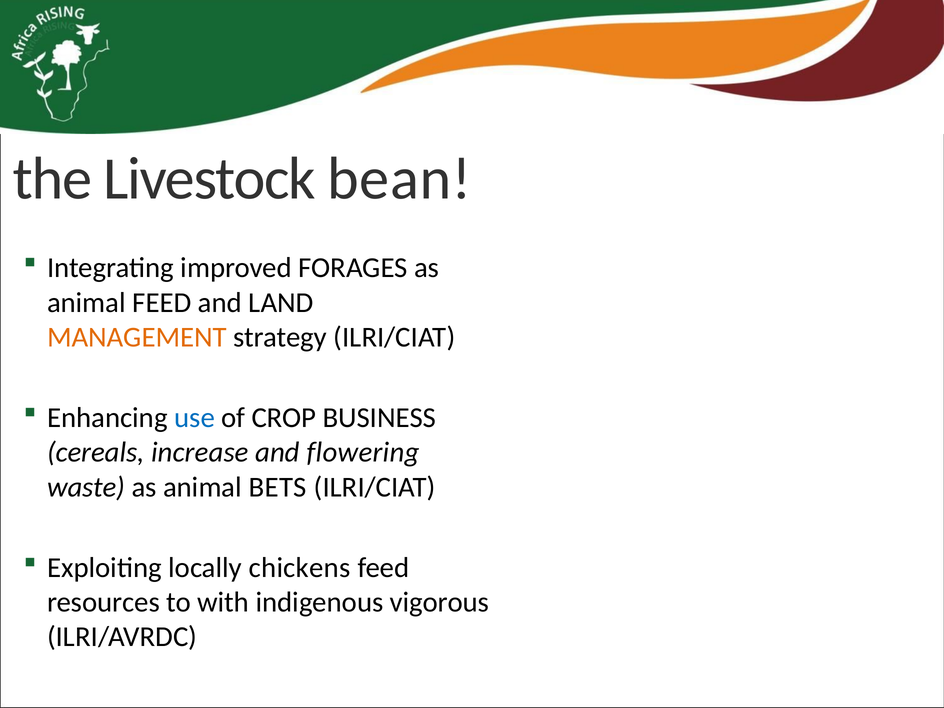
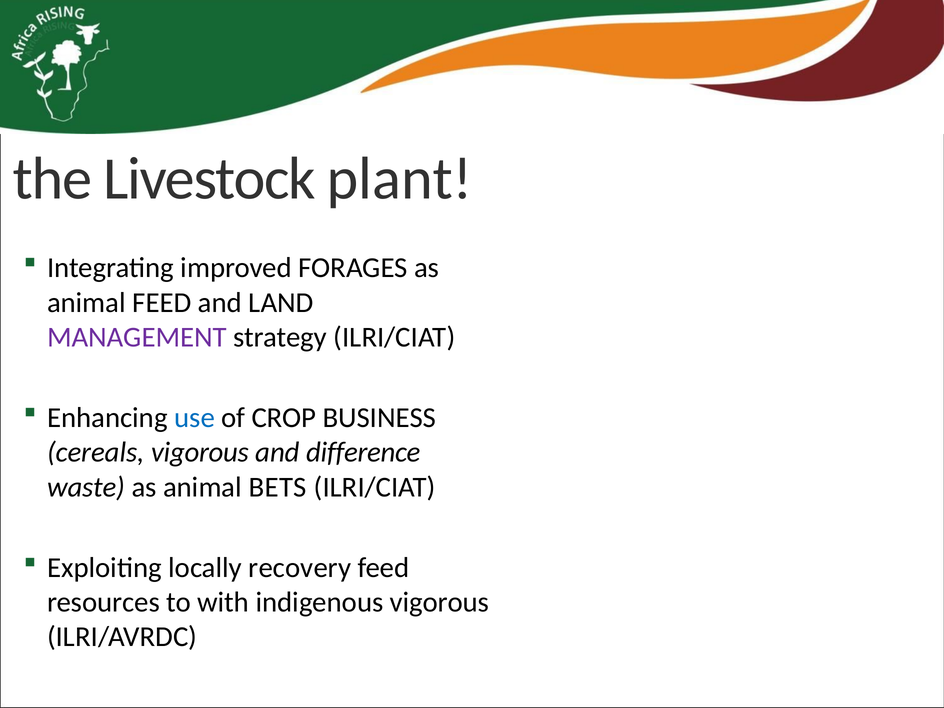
bean: bean -> plant (400, 179)
MANAGEMENT colour: orange -> purple (137, 337)
cereals increase: increase -> vigorous (200, 452)
flowering: flowering -> difference (363, 452)
chickens: chickens -> recovery (300, 568)
